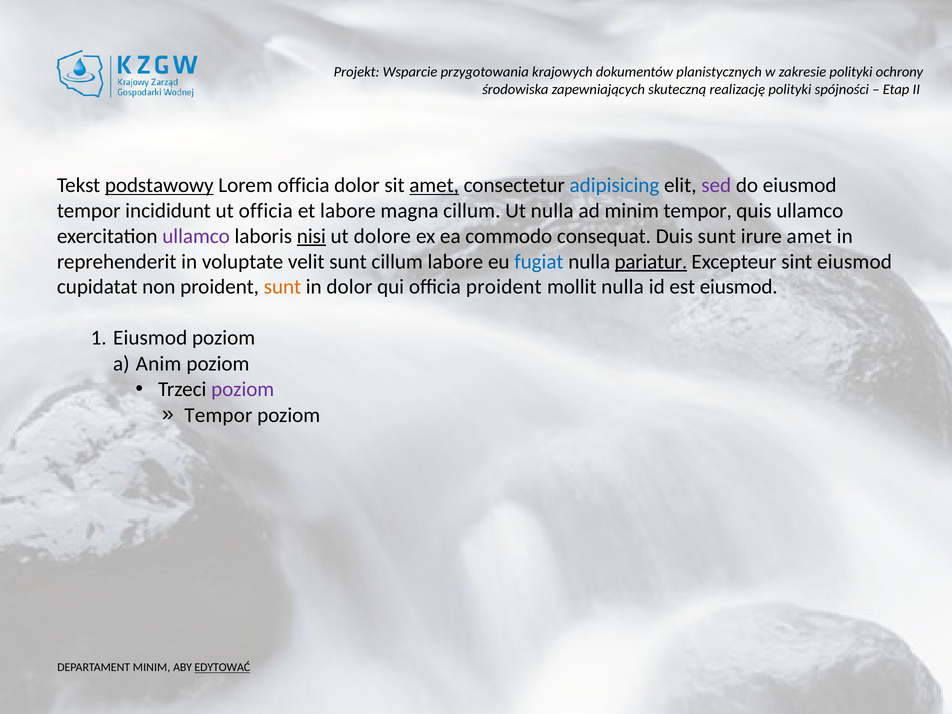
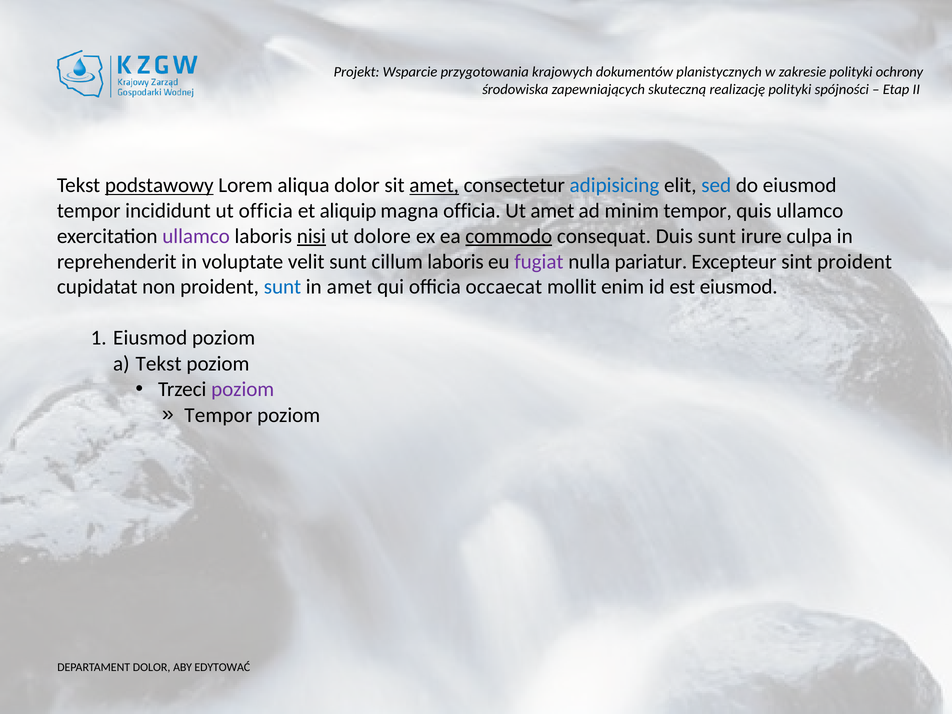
Lorem officia: officia -> aliqua (303, 185)
sed colour: purple -> blue (716, 185)
et labore: labore -> aliquip (348, 211)
magna cillum: cillum -> officia (472, 211)
Ut nulla: nulla -> amet (552, 211)
commodo underline: none -> present (509, 236)
irure amet: amet -> culpa (809, 236)
cillum labore: labore -> laboris (456, 262)
fugiat colour: blue -> purple (539, 262)
pariatur underline: present -> none (651, 262)
sint eiusmod: eiusmod -> proident (855, 262)
sunt colour: orange -> blue (282, 287)
in dolor: dolor -> amet (349, 287)
officia proident: proident -> occaecat (504, 287)
mollit nulla: nulla -> enim (623, 287)
Anim: Anim -> Tekst (159, 364)
DEPARTAMENT MINIM: MINIM -> DOLOR (152, 668)
EDYTOWAĆ underline: present -> none (222, 668)
